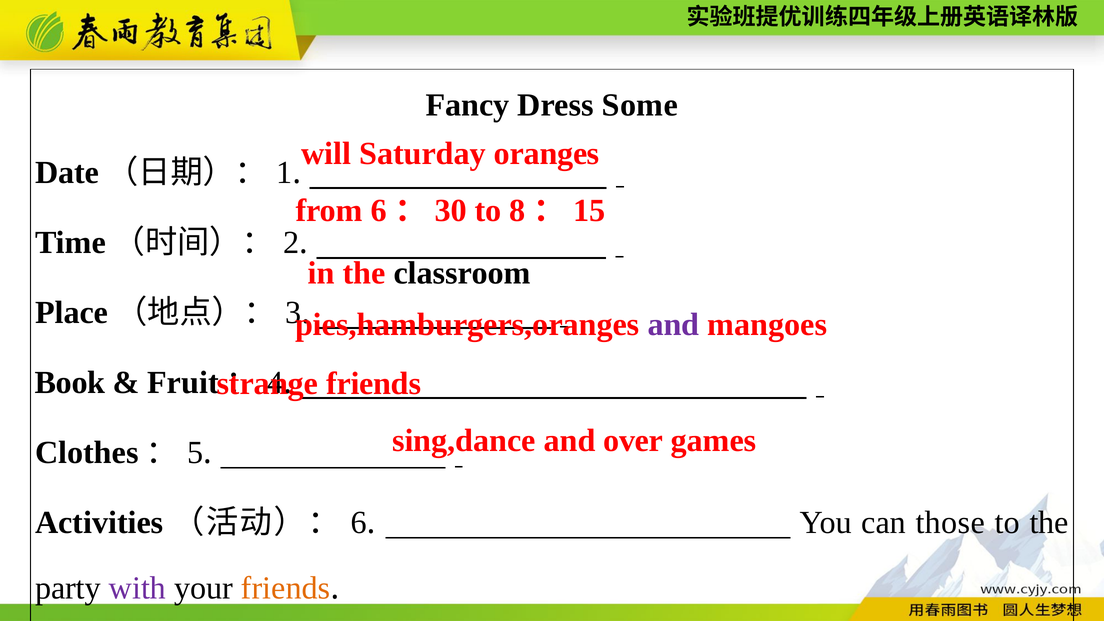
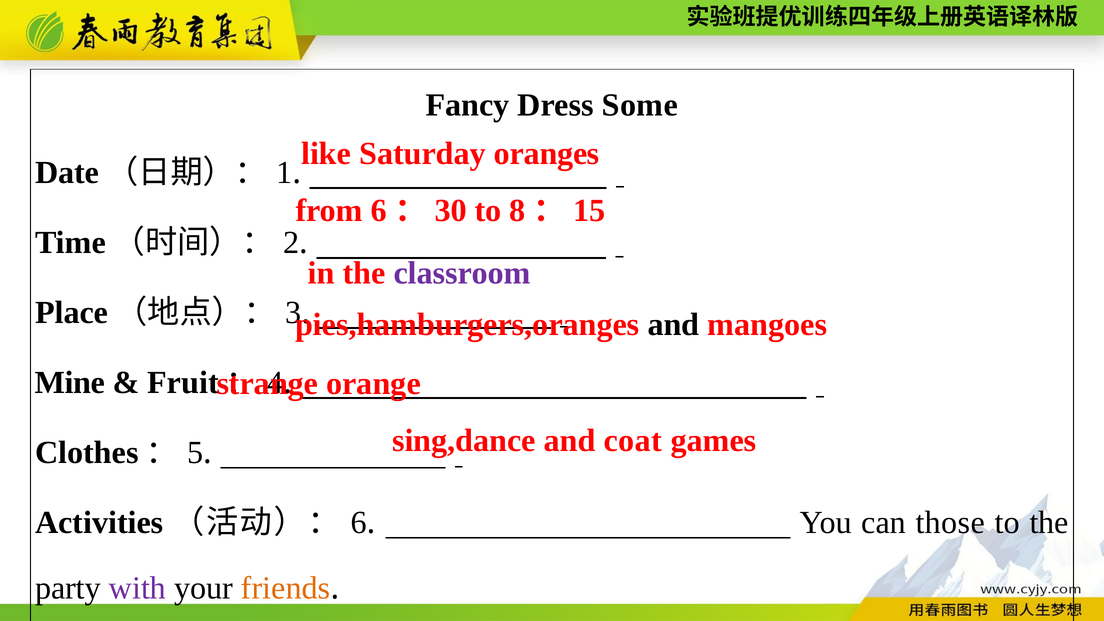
will: will -> like (326, 154)
classroom colour: black -> purple (462, 273)
and colour: purple -> black (673, 325)
Book: Book -> Mine (70, 383)
friends: friends -> orange (373, 383)
over: over -> coat (633, 440)
